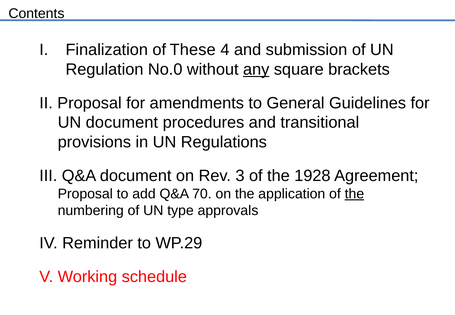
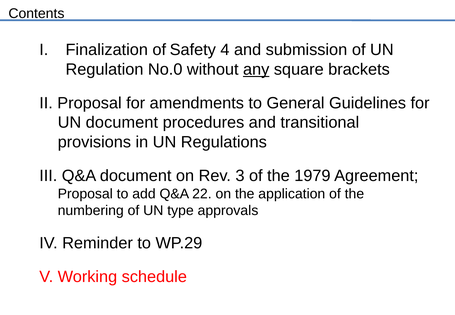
These: These -> Safety (193, 50)
1928: 1928 -> 1979 (312, 176)
70: 70 -> 22 (202, 194)
the underline: present -> none (354, 194)
